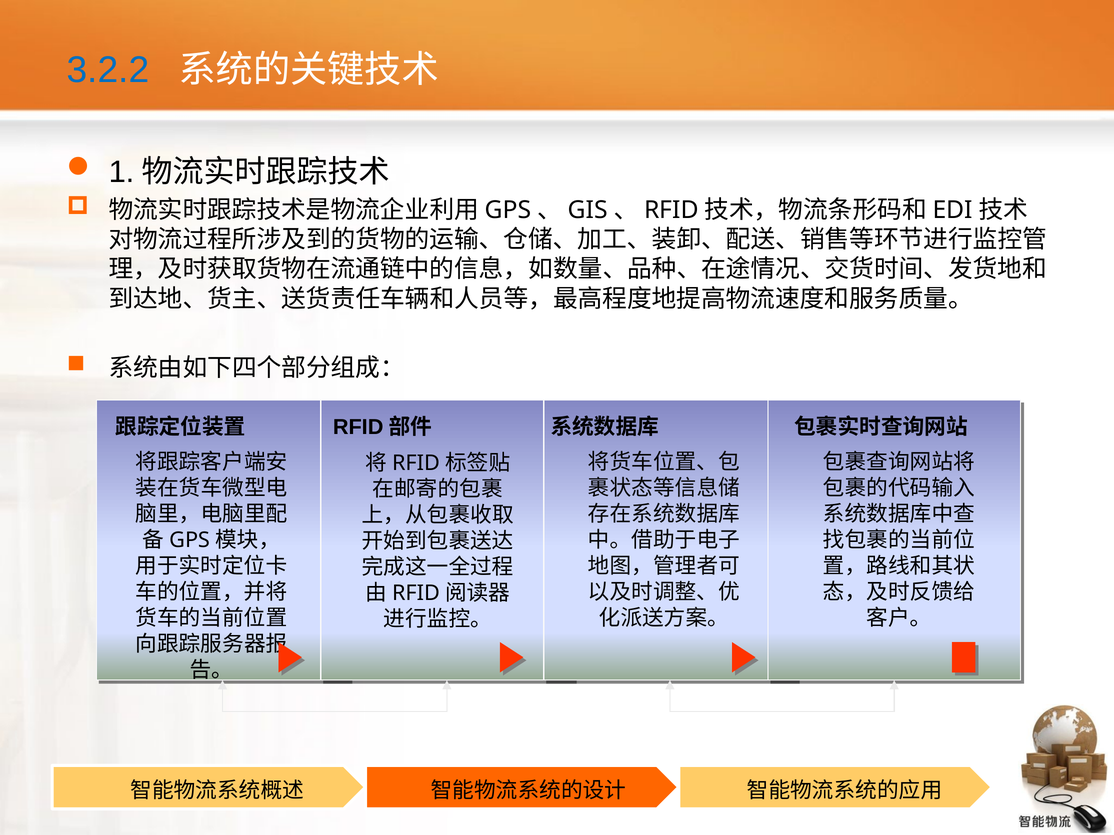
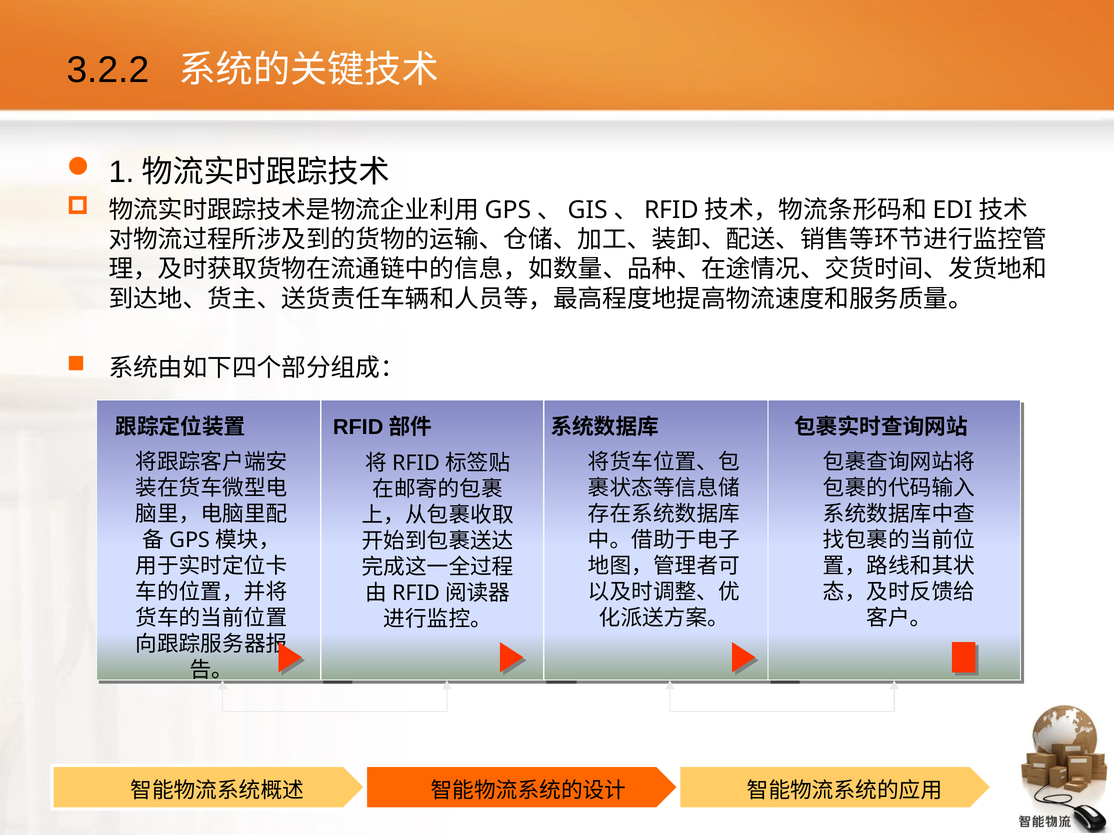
3.2.2 colour: blue -> black (108, 70)
